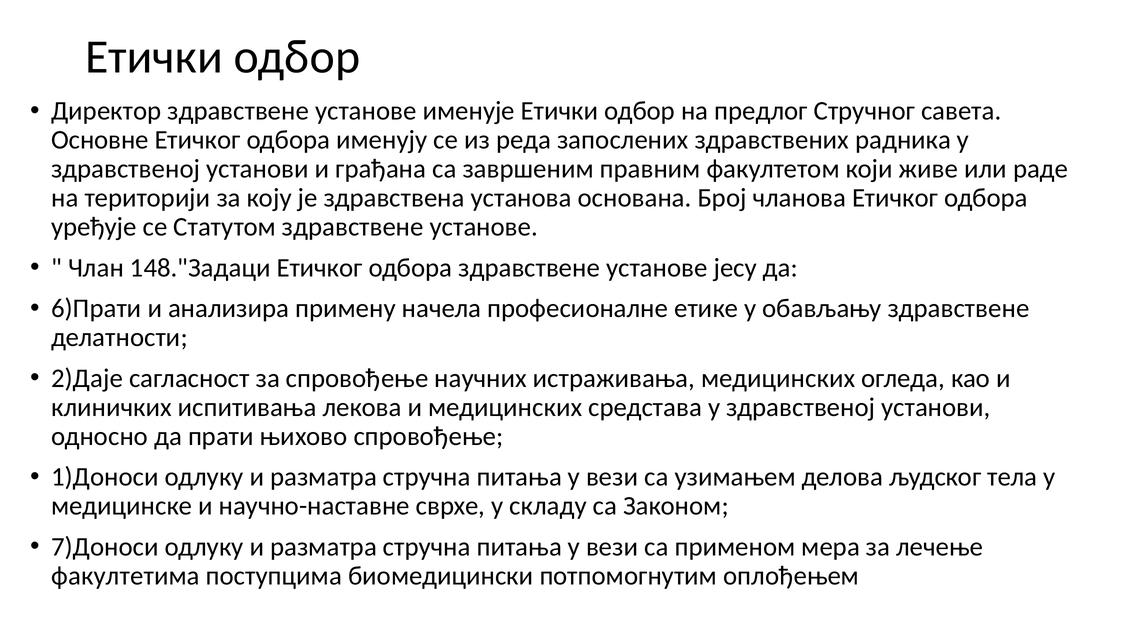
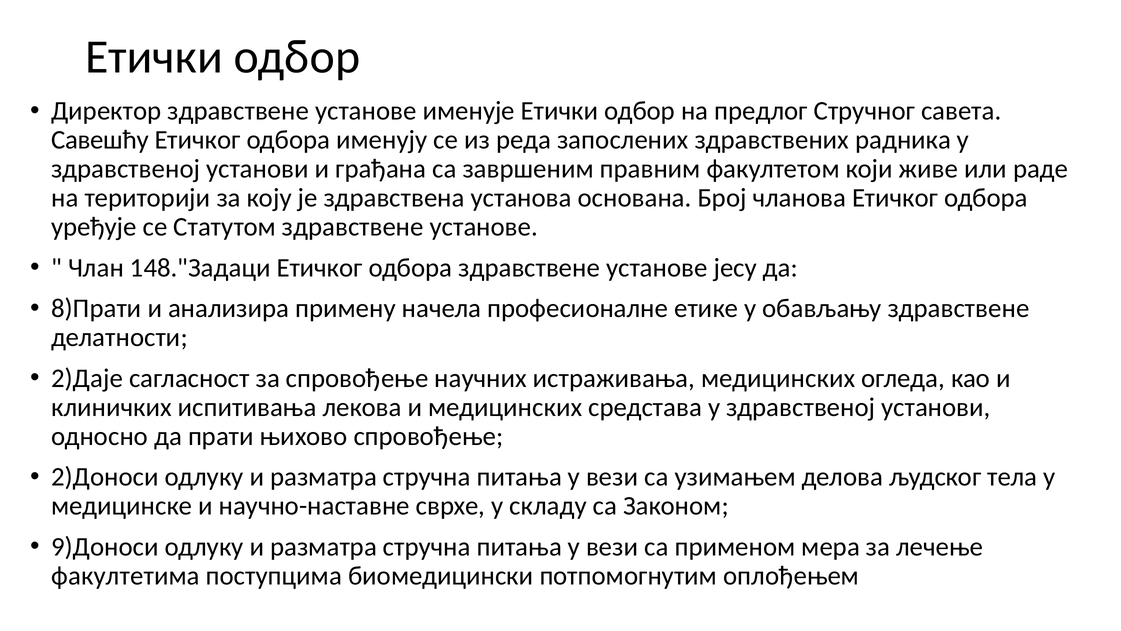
Основне: Основне -> Савешћу (100, 140)
6)Прати: 6)Прати -> 8)Прати (96, 308)
1)Доноси: 1)Доноси -> 2)Доноси (105, 477)
7)Доноси: 7)Доноси -> 9)Доноси (105, 546)
